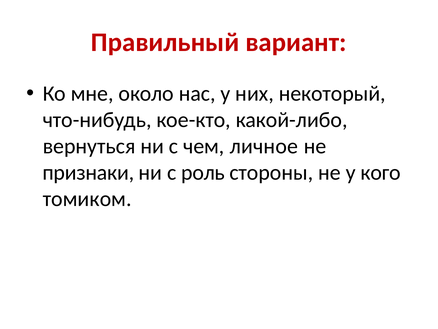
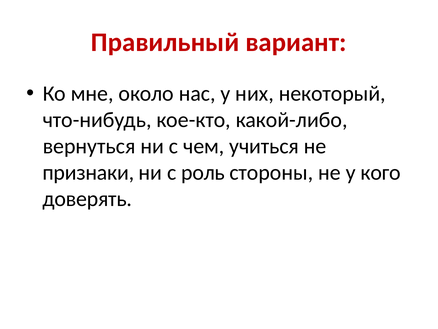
личное: личное -> учиться (264, 146)
томиком: томиком -> доверять (87, 199)
